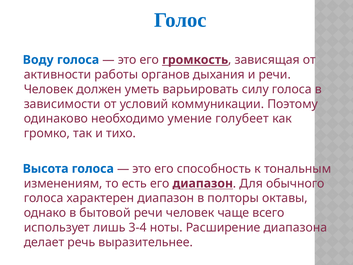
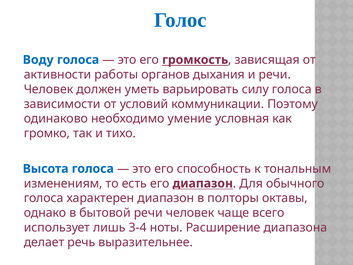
голубеет: голубеет -> условная (242, 119)
